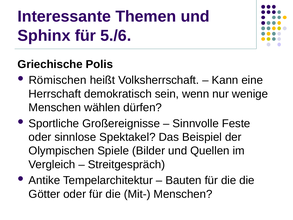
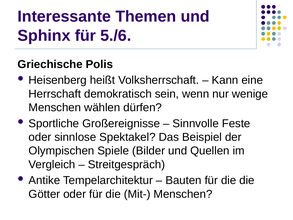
Römischen: Römischen -> Heisenberg (58, 80)
